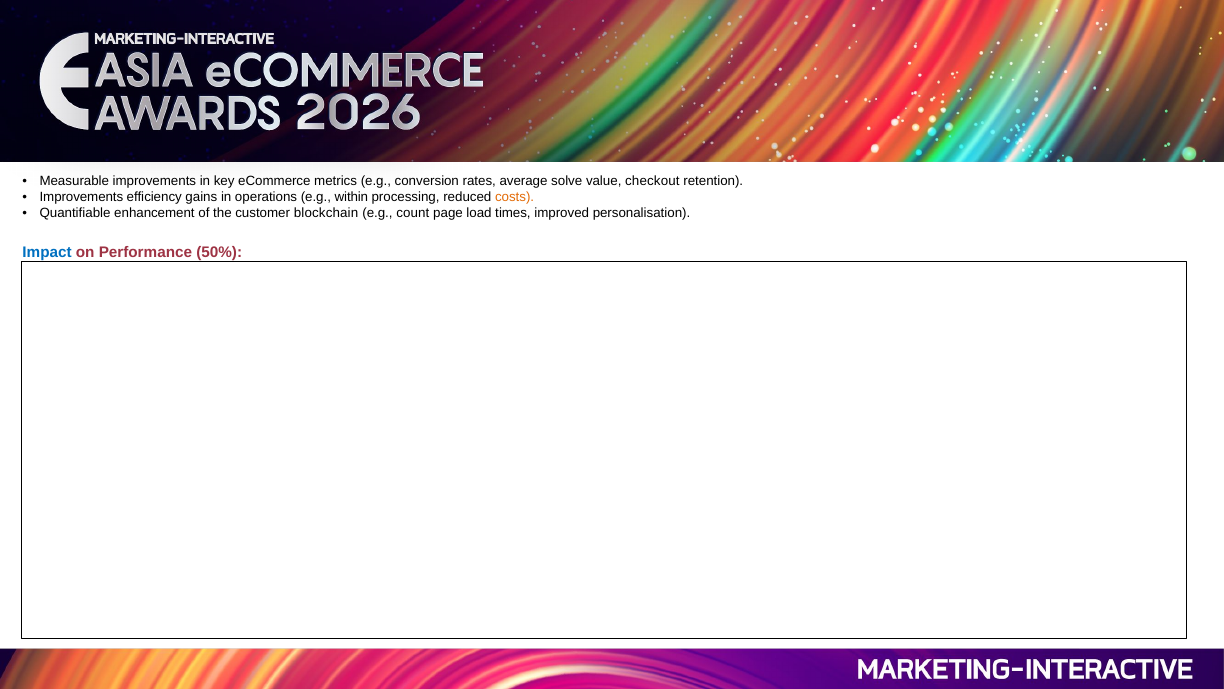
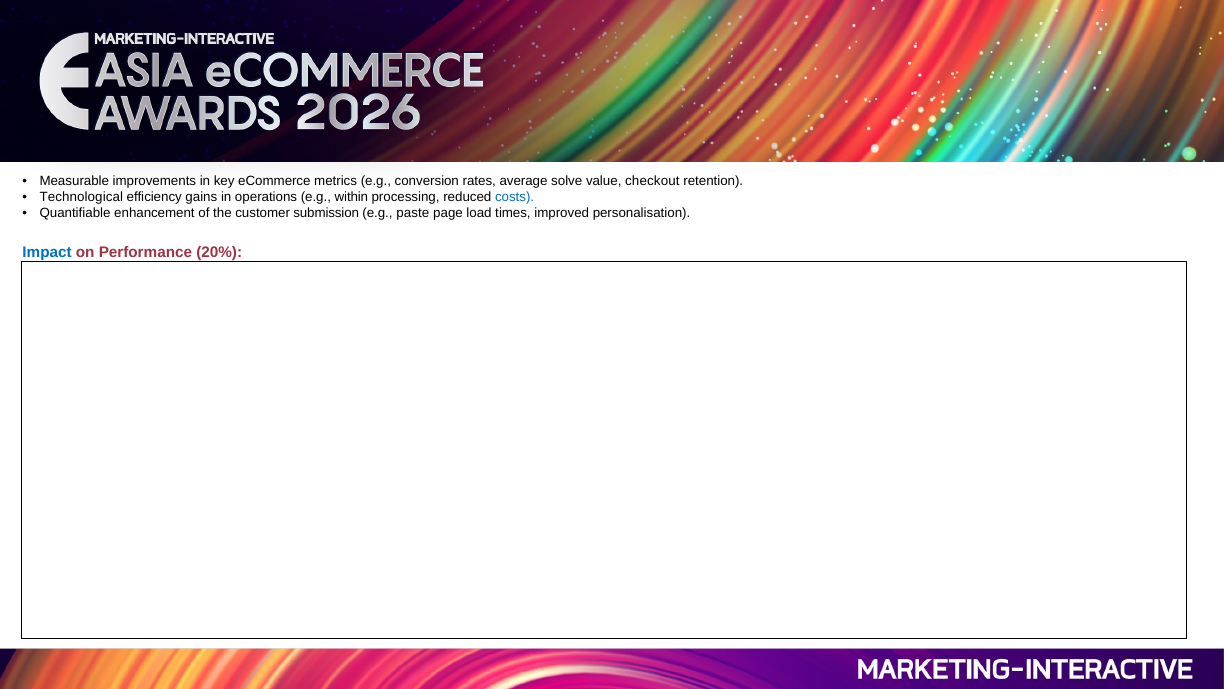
Improvements: Improvements -> Technological (81, 197)
costs colour: orange -> blue (515, 197)
blockchain: blockchain -> submission (326, 213)
count: count -> paste (413, 213)
50%: 50% -> 20% (219, 252)
